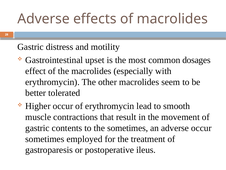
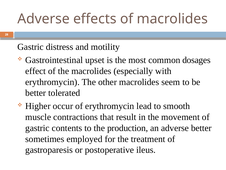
the sometimes: sometimes -> production (128, 128)
adverse occur: occur -> better (201, 128)
